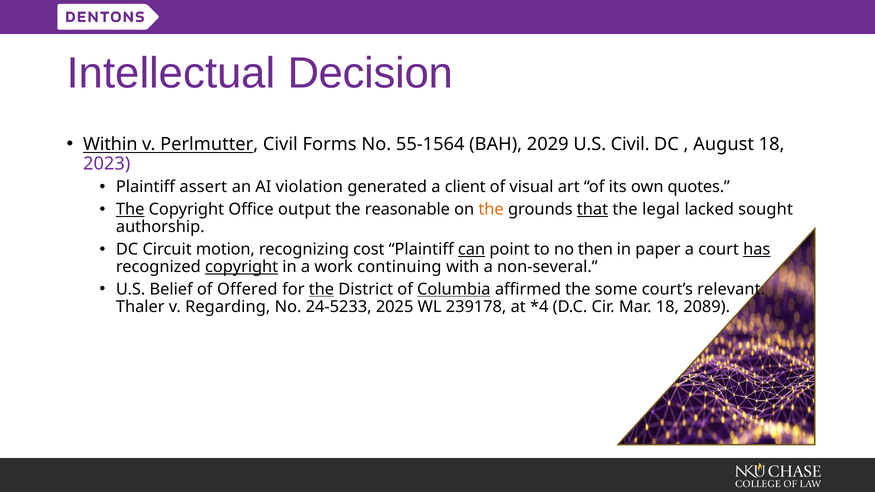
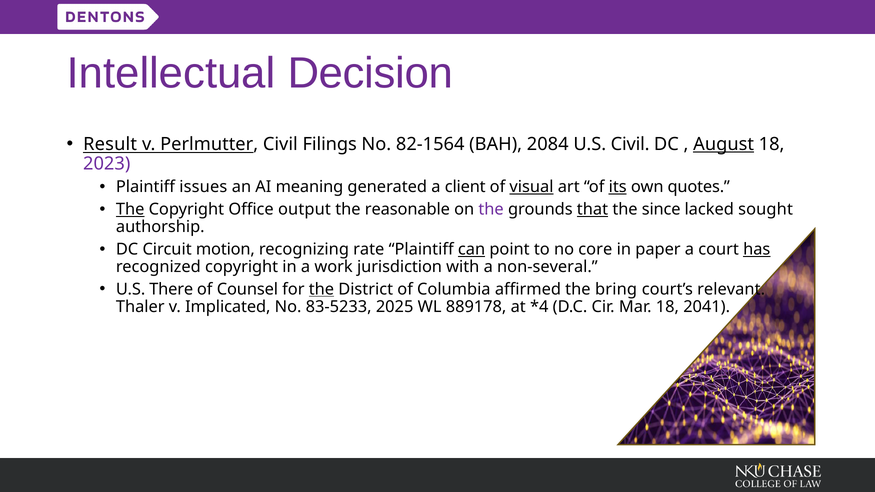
Within: Within -> Result (110, 144)
Forms: Forms -> Filings (330, 144)
55-1564: 55-1564 -> 82-1564 (430, 144)
2029: 2029 -> 2084 (548, 144)
August underline: none -> present (724, 144)
assert: assert -> issues (203, 187)
violation: violation -> meaning (309, 187)
visual underline: none -> present (531, 187)
its underline: none -> present (618, 187)
the colour: orange -> purple (491, 209)
legal: legal -> since (661, 209)
cost: cost -> rate (369, 249)
then: then -> core (595, 249)
copyright underline: present -> none (242, 267)
continuing: continuing -> jurisdiction (400, 267)
Belief: Belief -> There (171, 289)
Offered: Offered -> Counsel (247, 289)
Columbia underline: present -> none (454, 289)
some: some -> bring (616, 289)
Regarding: Regarding -> Implicated (228, 307)
24-5233: 24-5233 -> 83-5233 (339, 307)
239178: 239178 -> 889178 (476, 307)
2089: 2089 -> 2041 (707, 307)
